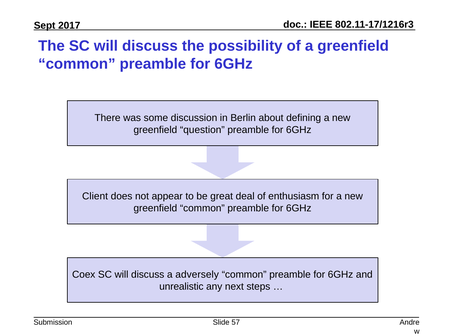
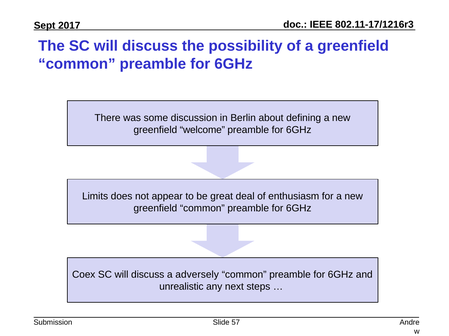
question: question -> welcome (202, 130)
Client: Client -> Limits (95, 197)
